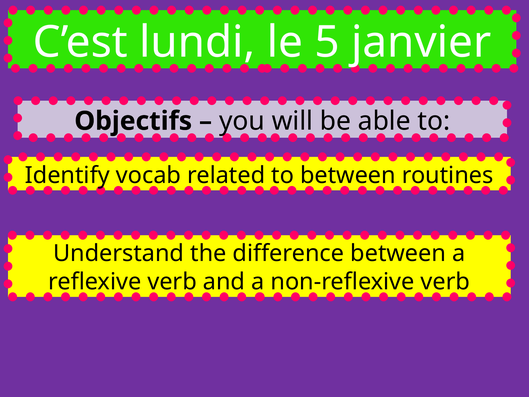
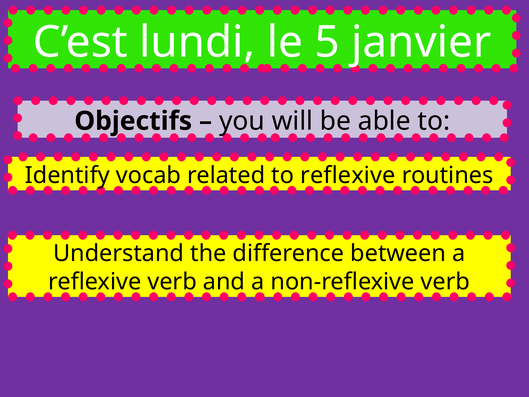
to between: between -> reflexive (348, 175)
